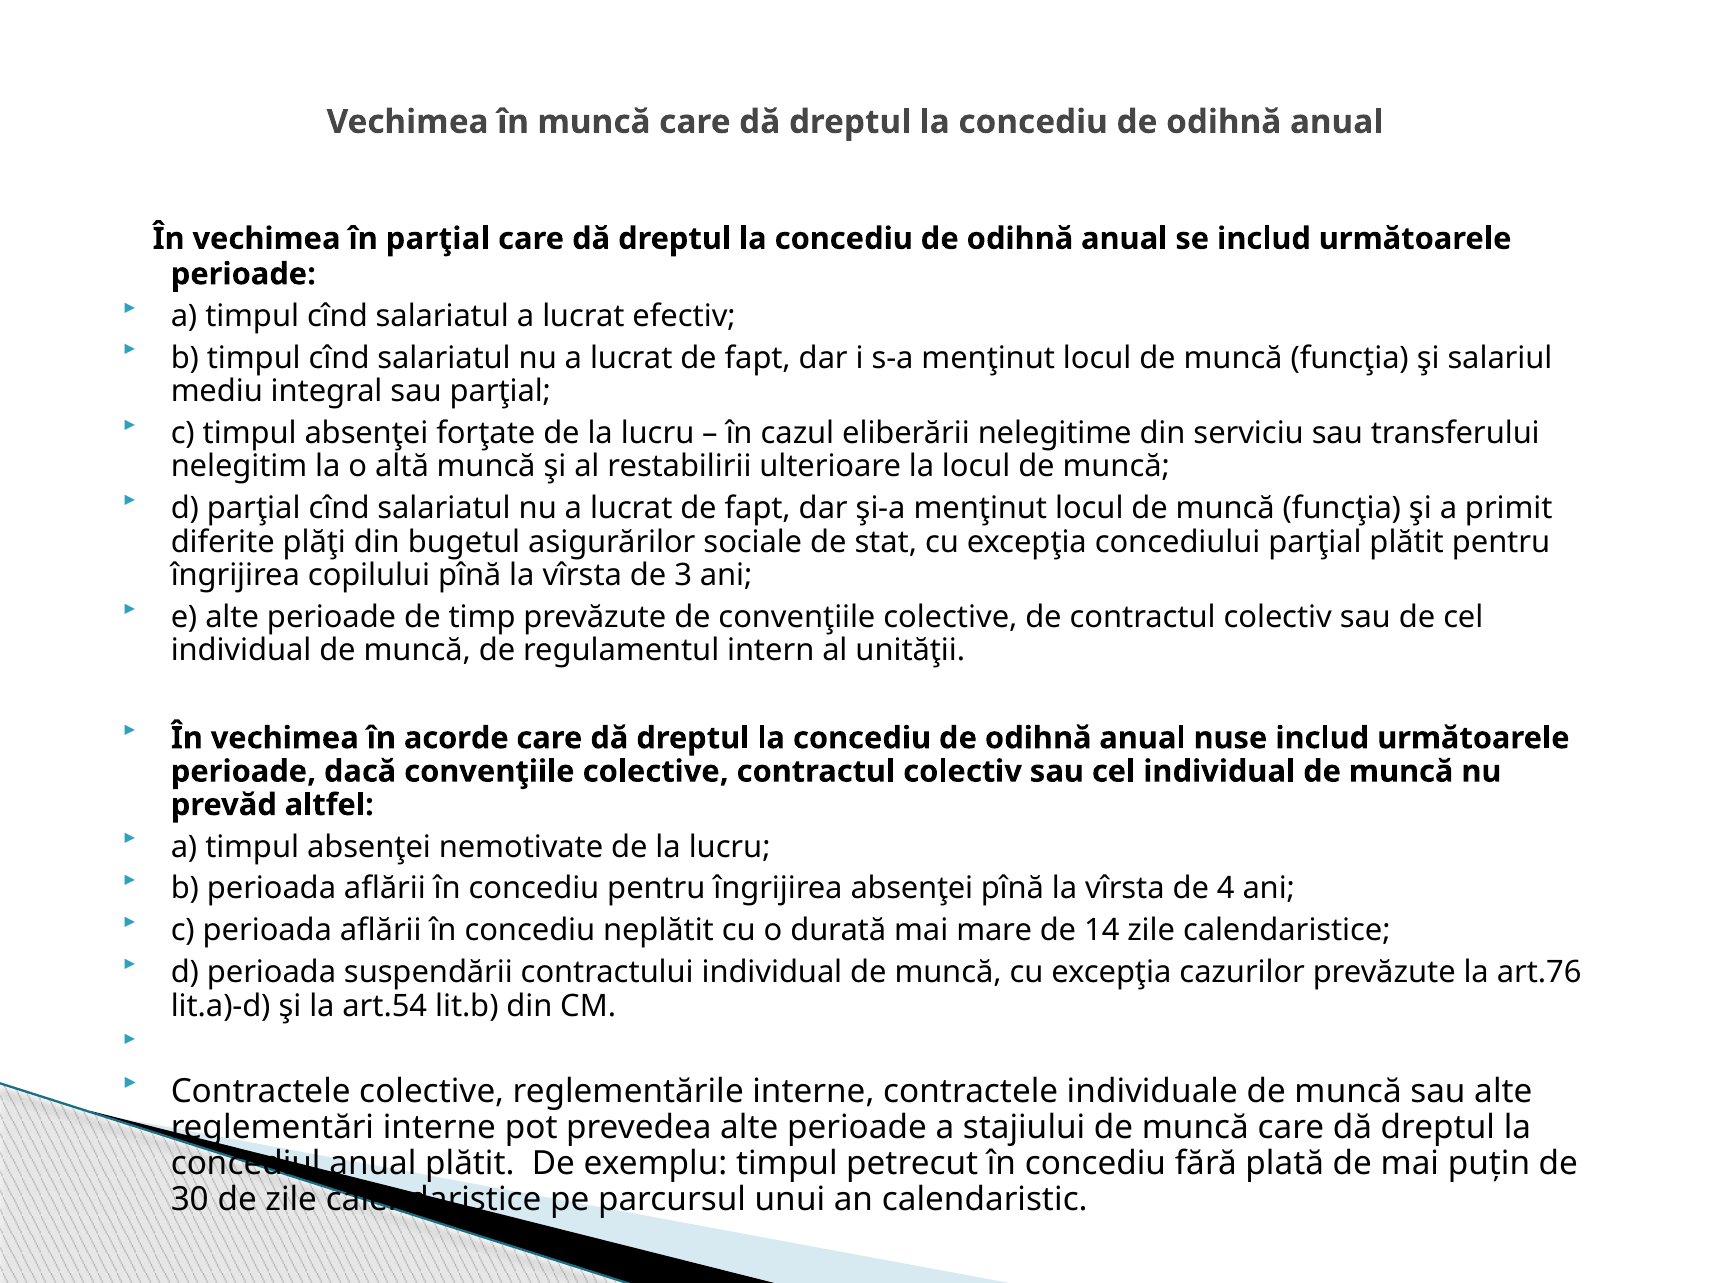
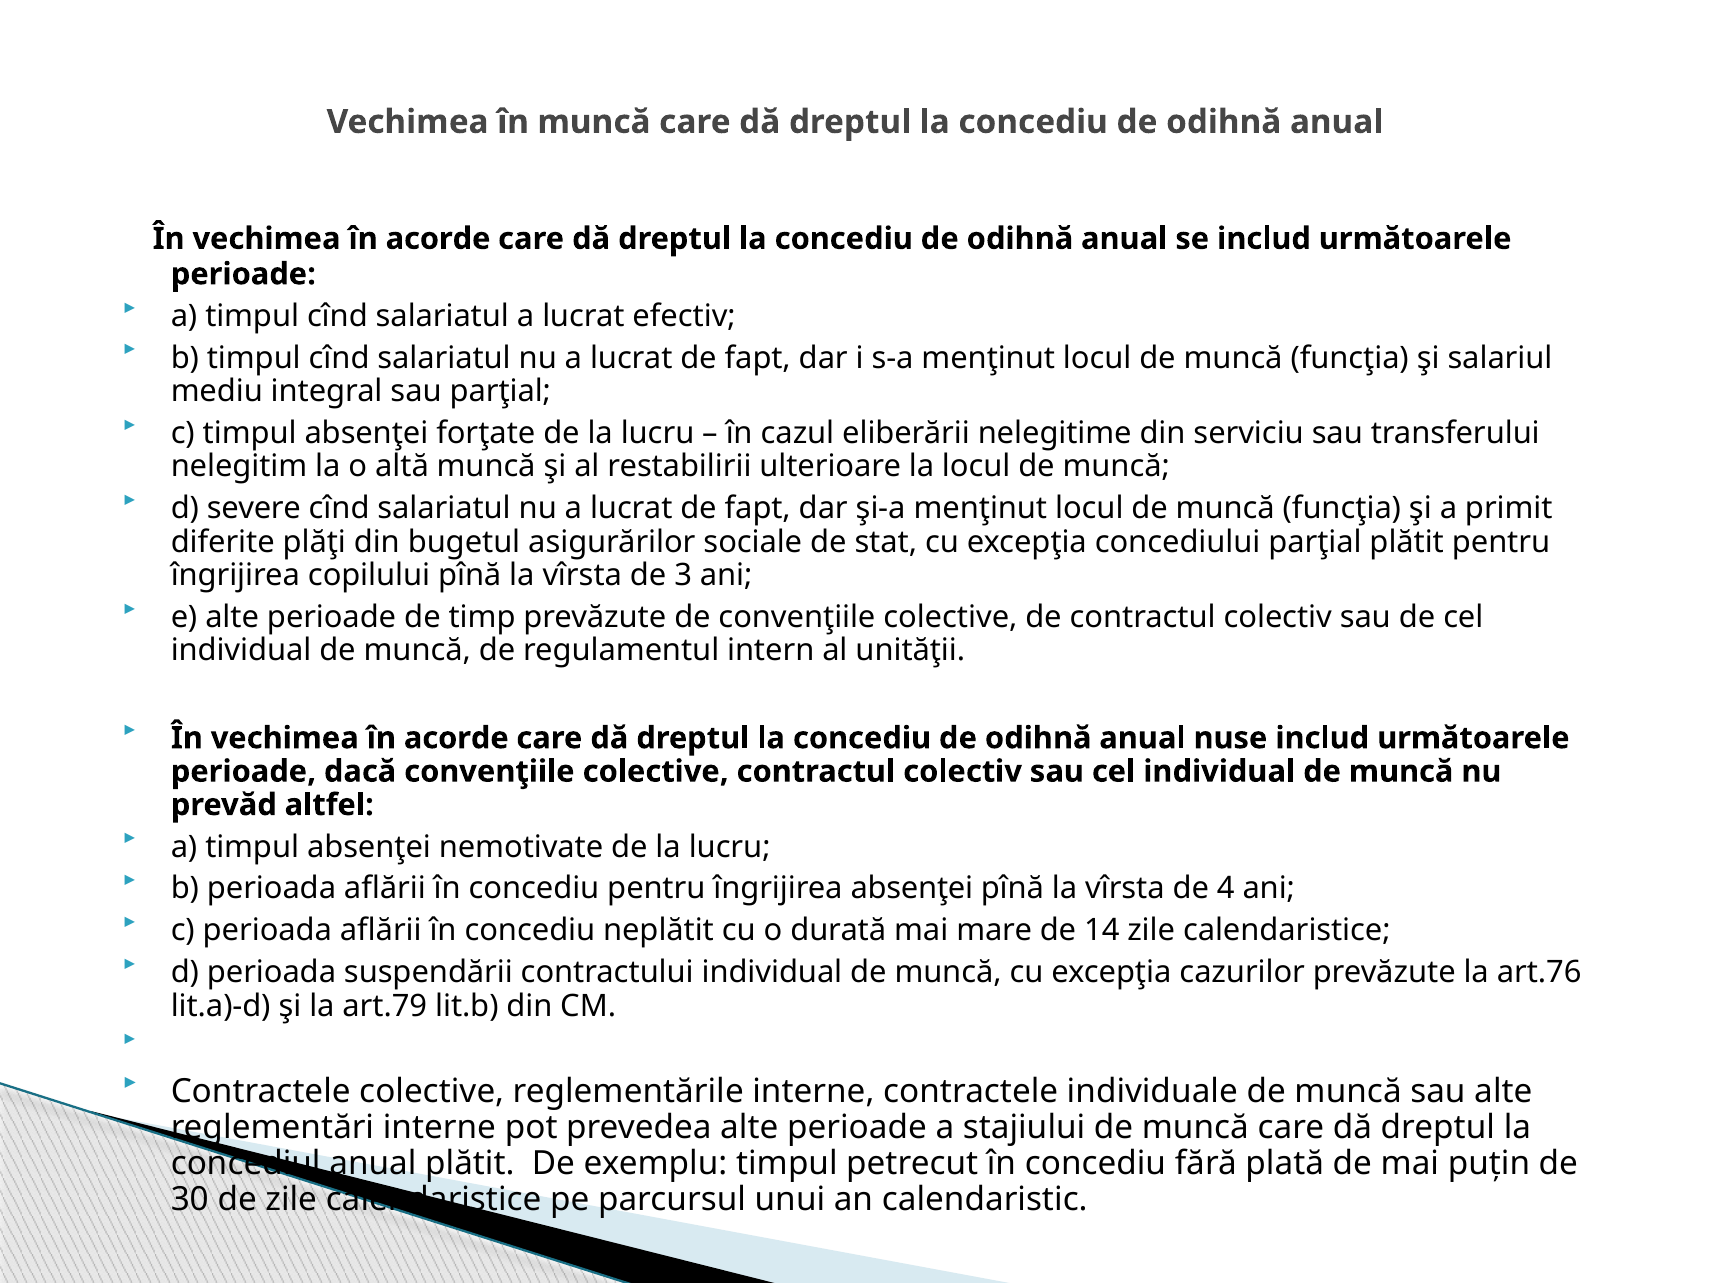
parţial: parţial -> acorde (438, 239)
d parţial: parţial -> severe (254, 509)
art.54: art.54 -> art.79 (385, 1006)
